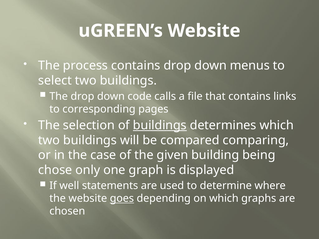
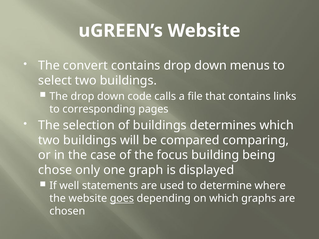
process: process -> convert (85, 66)
buildings underline: present -> none (160, 126)
given: given -> focus (172, 155)
